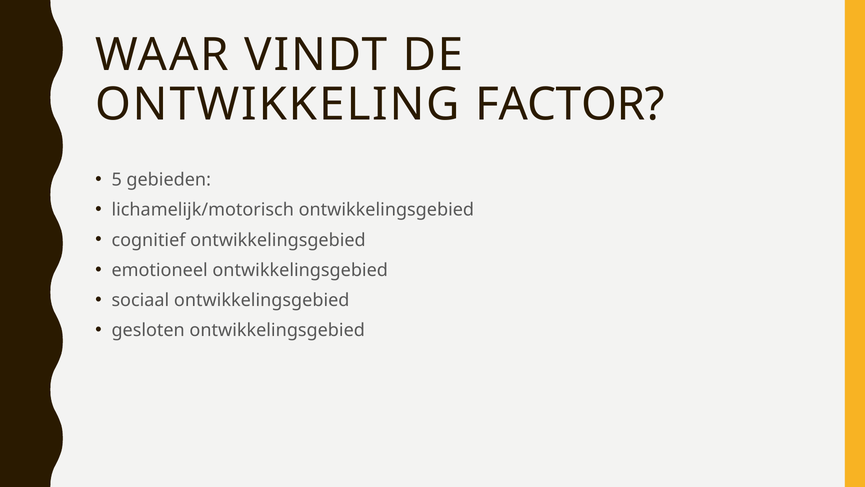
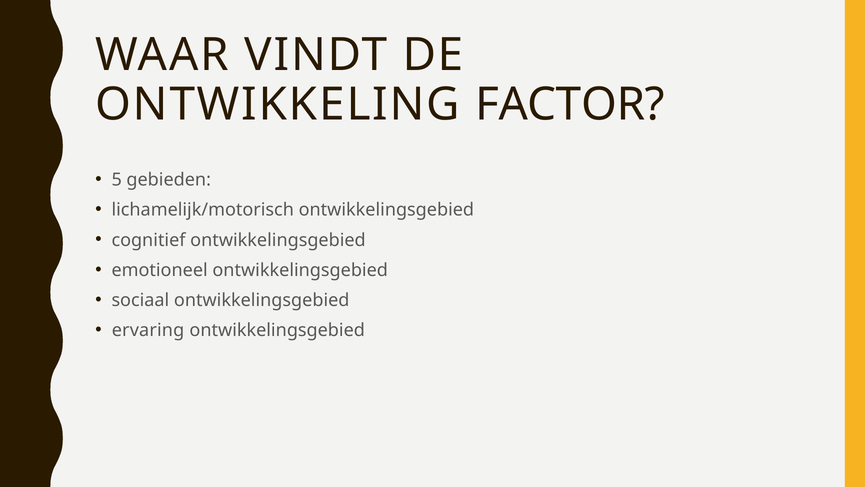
gesloten: gesloten -> ervaring (148, 330)
